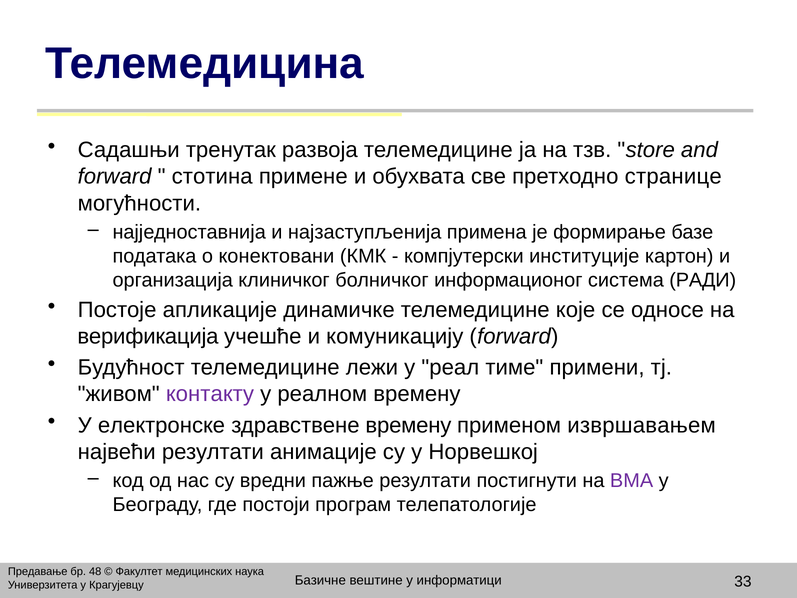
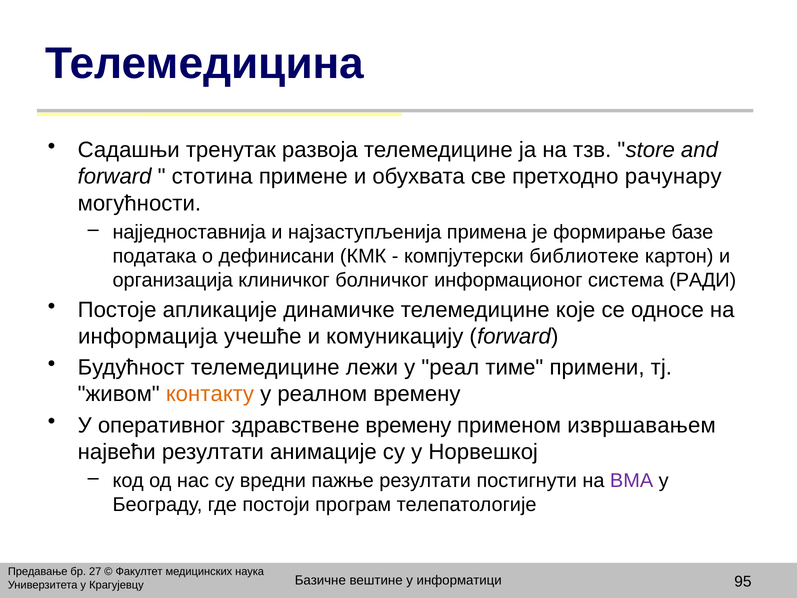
странице: странице -> рачунару (673, 177)
конектовани: конектовани -> дефинисани (276, 256)
институције: институције -> библиотеке (584, 256)
верификација: верификација -> информација (148, 336)
контакту colour: purple -> orange (210, 394)
електронске: електронске -> оперативног (162, 425)
48: 48 -> 27 (95, 571)
33: 33 -> 95 (743, 581)
